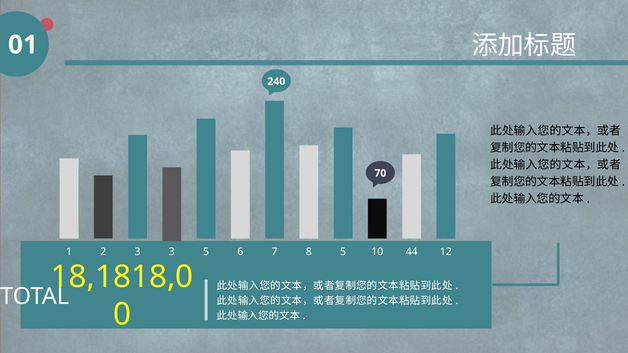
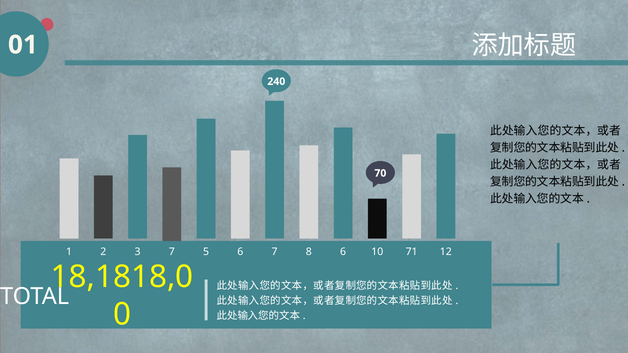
3 3: 3 -> 7 (172, 252)
8 5: 5 -> 6 (343, 252)
44: 44 -> 71 (412, 252)
